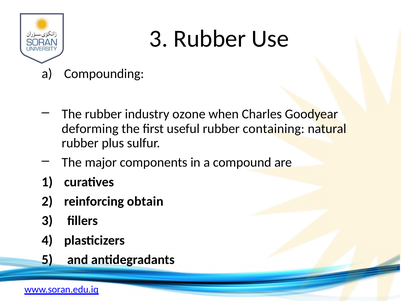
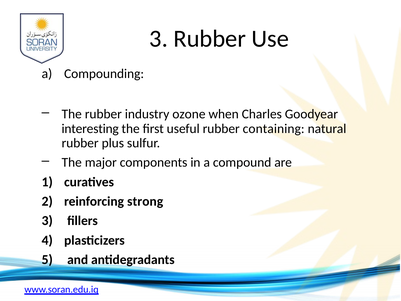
deforming: deforming -> interesting (90, 129)
obtain: obtain -> strong (145, 201)
